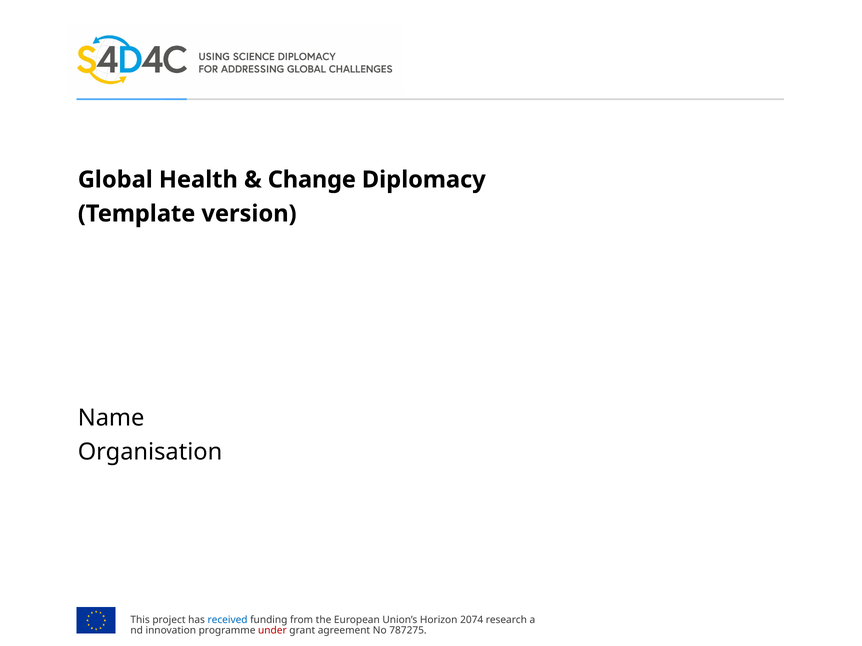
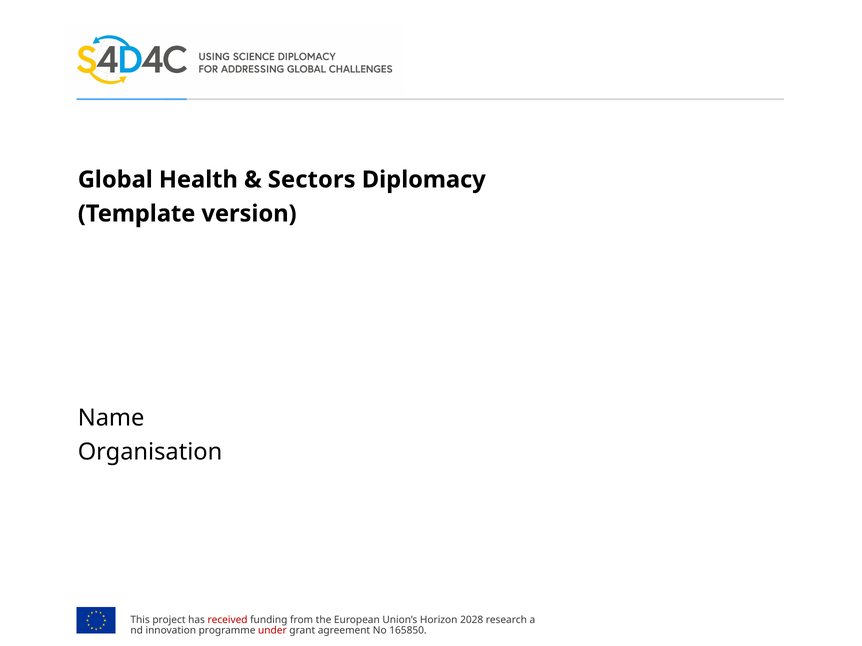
Change: Change -> Sectors (312, 180)
received colour: blue -> red (228, 621)
2074: 2074 -> 2028 (472, 621)
787275: 787275 -> 165850 (408, 631)
